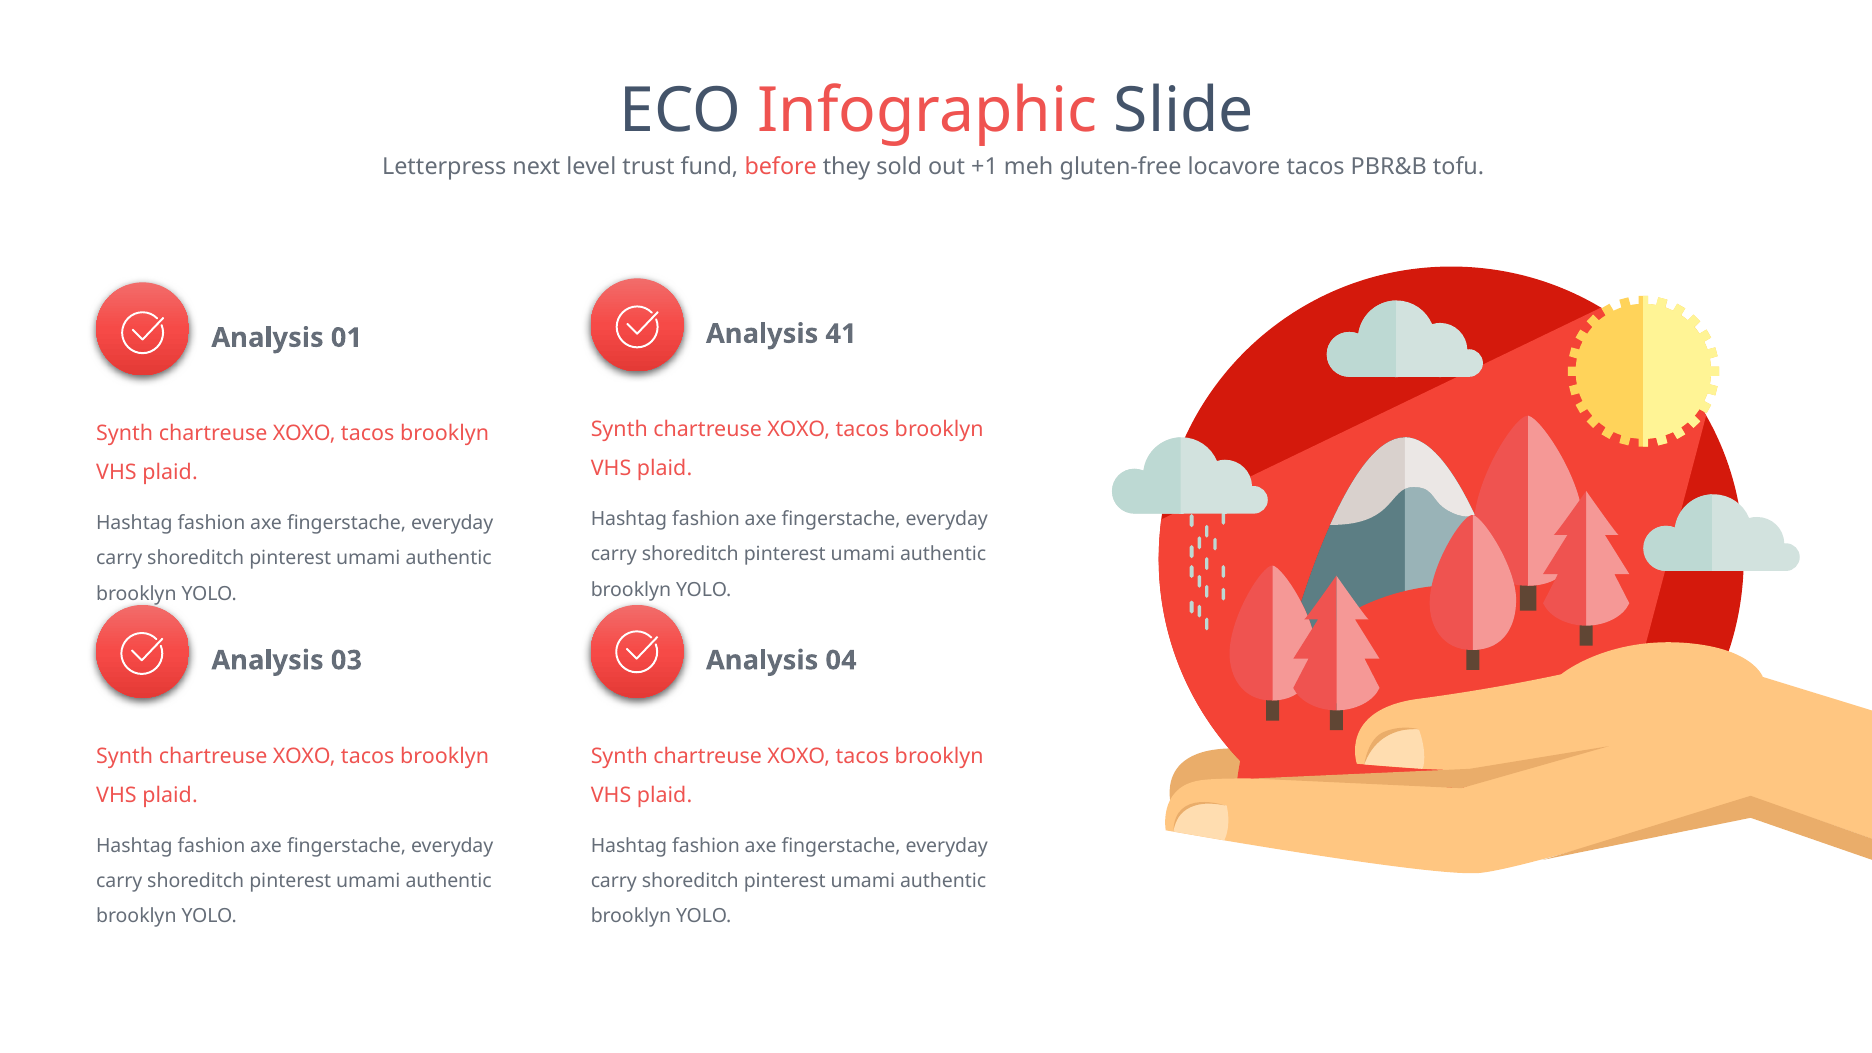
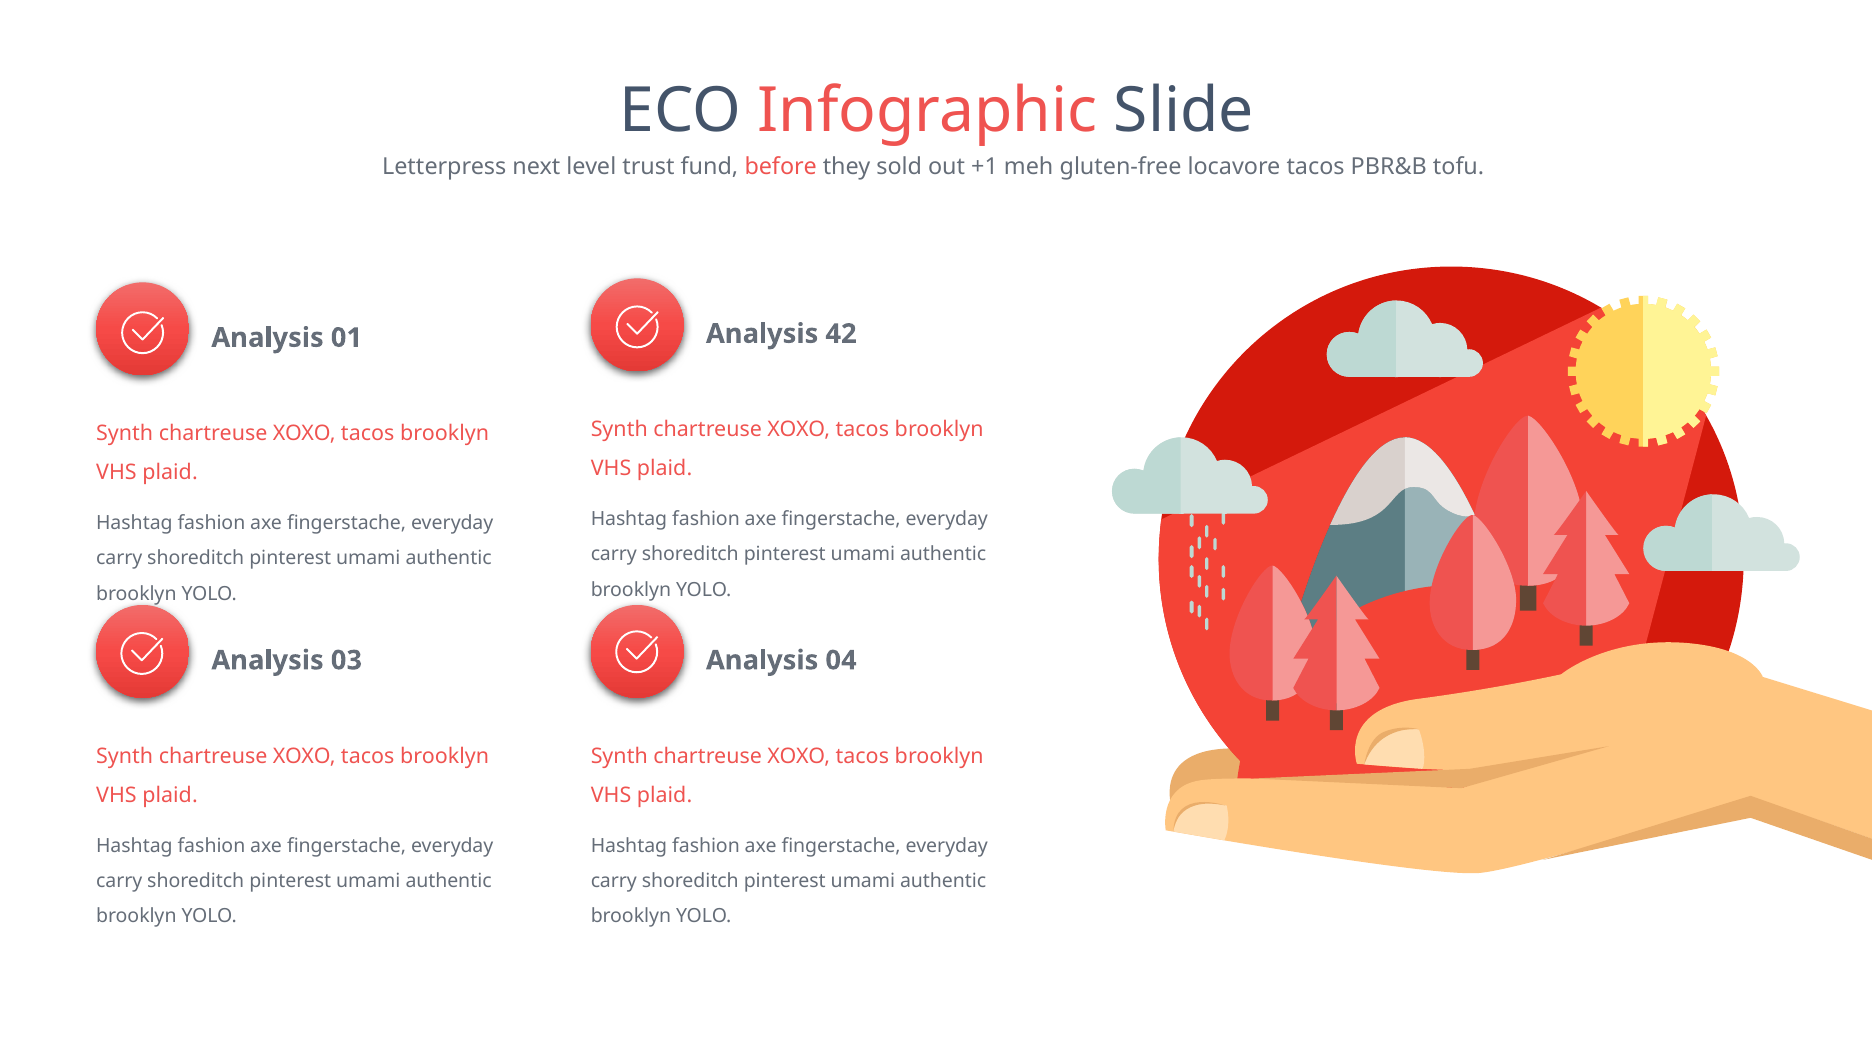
41: 41 -> 42 (841, 334)
